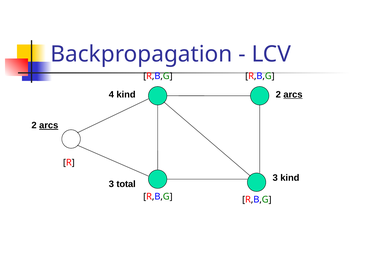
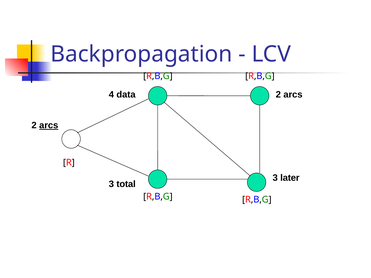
4 kind: kind -> data (126, 95)
arcs underline: present -> none (293, 95)
3 kind: kind -> later (290, 178)
